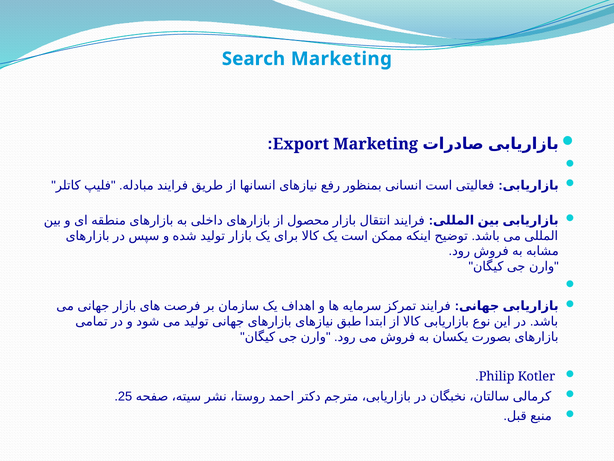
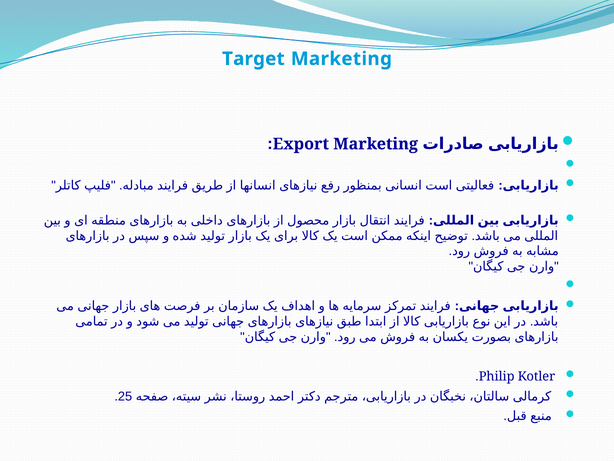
Search: Search -> Target (253, 59)
